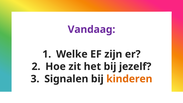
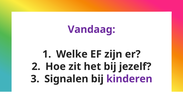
kinderen colour: orange -> purple (129, 79)
